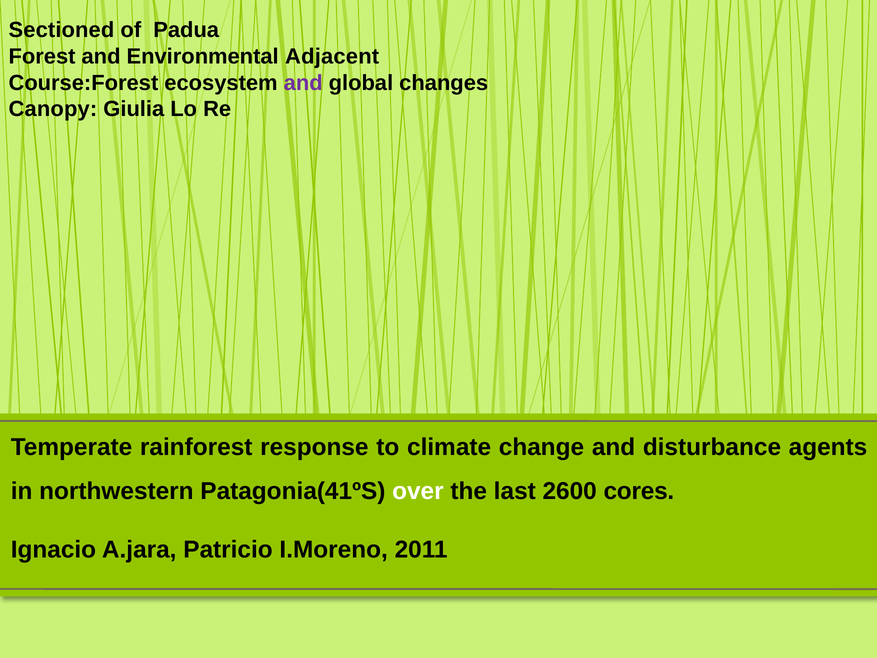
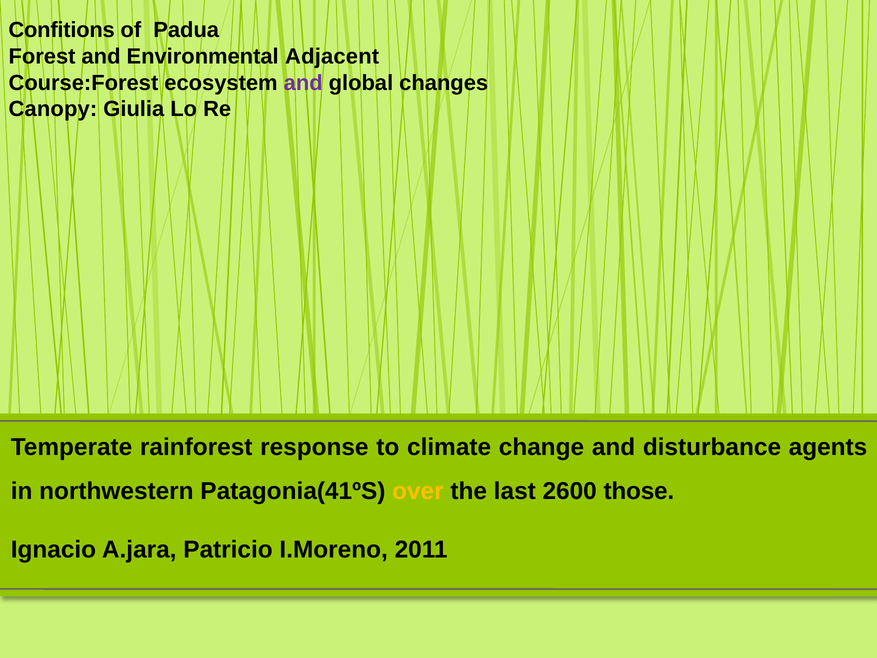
Sectioned: Sectioned -> Confitions (62, 30)
over colour: white -> yellow (418, 491)
cores: cores -> those (639, 491)
